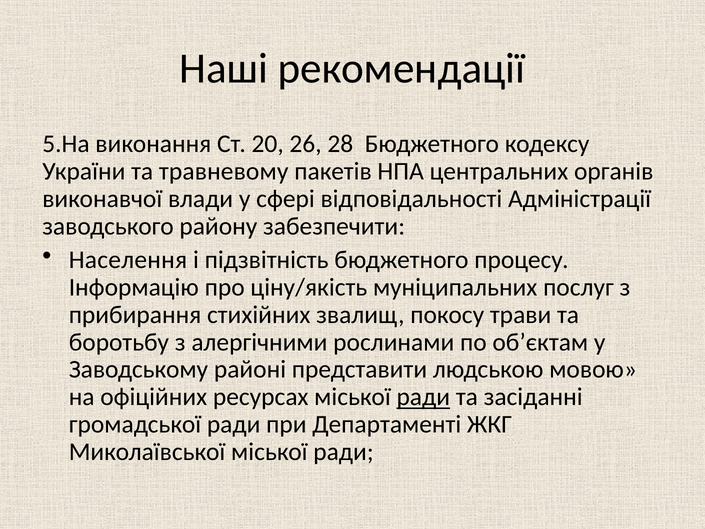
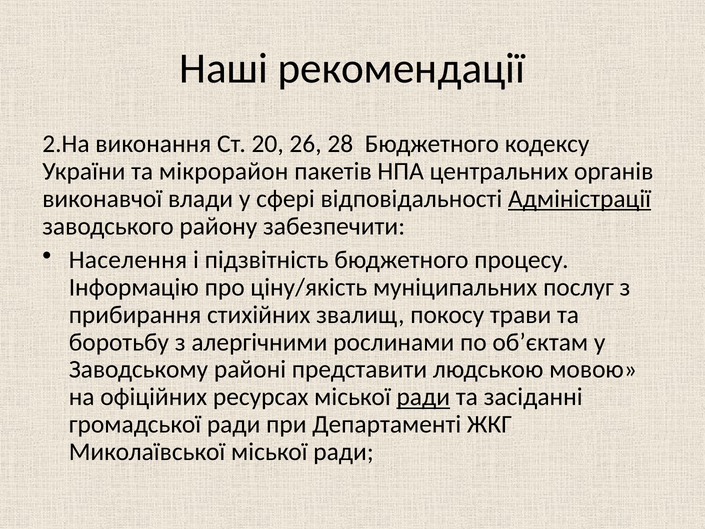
5.На: 5.На -> 2.На (66, 144)
травневому: травневому -> мікрорайон (224, 171)
Адміністрації underline: none -> present (580, 199)
